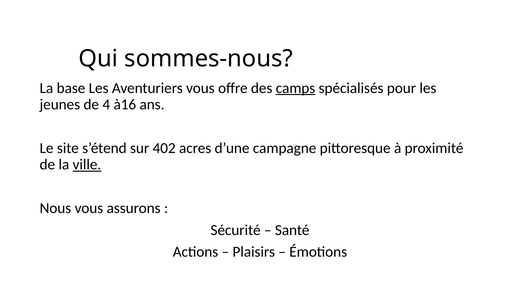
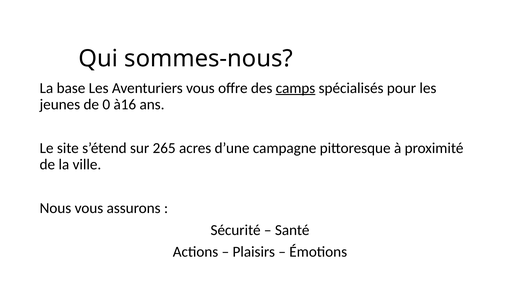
4: 4 -> 0 (106, 104)
402: 402 -> 265 (164, 148)
ville underline: present -> none (87, 164)
